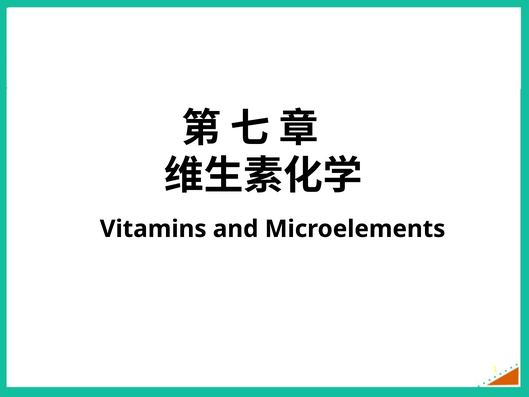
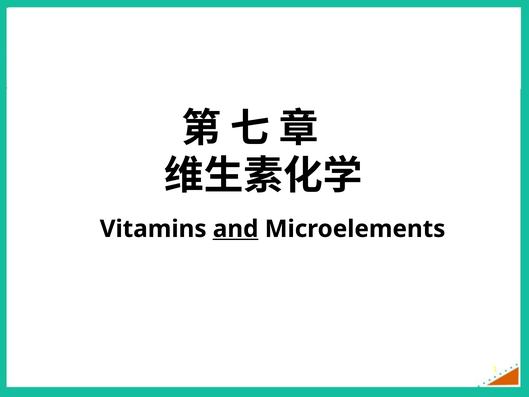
and underline: none -> present (236, 229)
